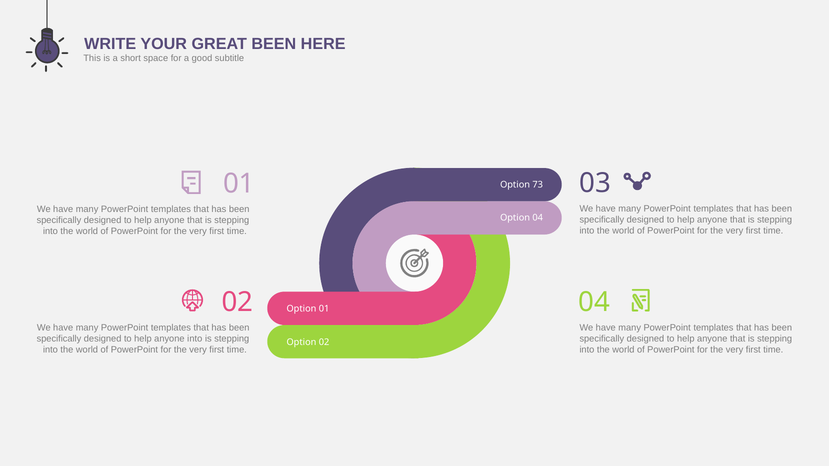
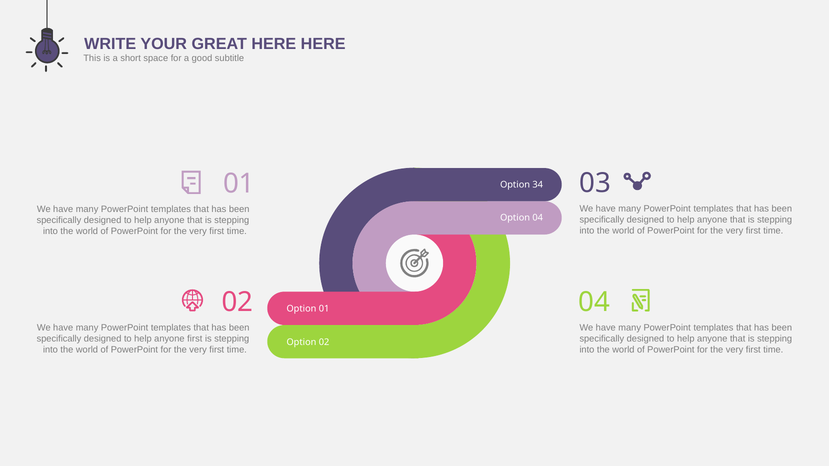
GREAT BEEN: BEEN -> HERE (274, 44)
73: 73 -> 34 (538, 185)
anyone into: into -> first (195, 339)
